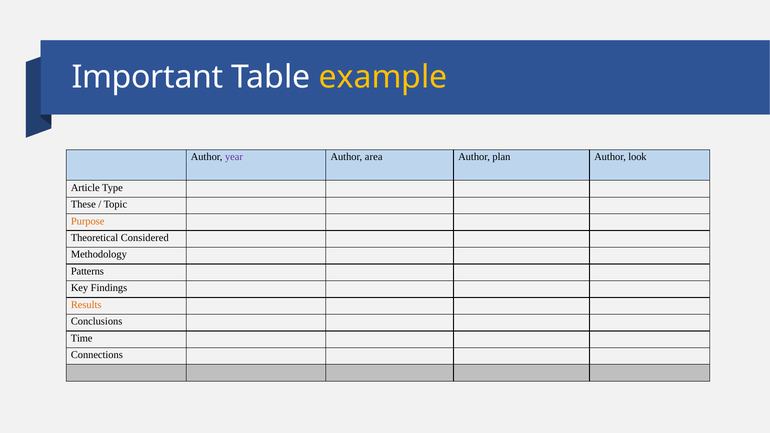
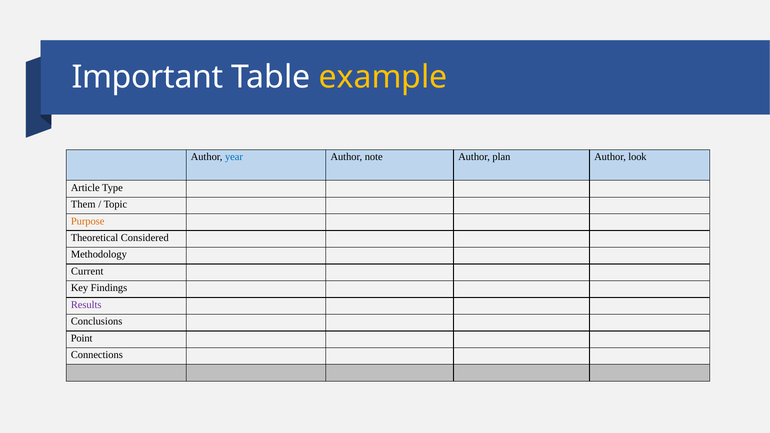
year colour: purple -> blue (234, 157)
area: area -> note (374, 157)
These: These -> Them (83, 204)
Patterns: Patterns -> Current (87, 271)
Results colour: orange -> purple (86, 305)
Time: Time -> Point (82, 338)
